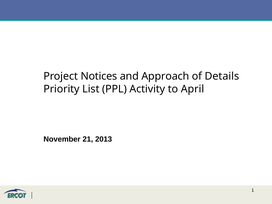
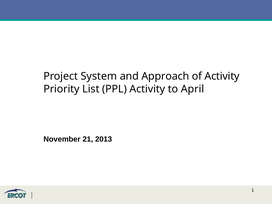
Notices: Notices -> System (99, 76)
of Details: Details -> Activity (222, 76)
